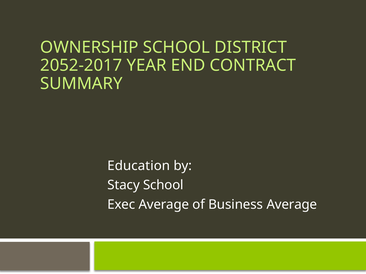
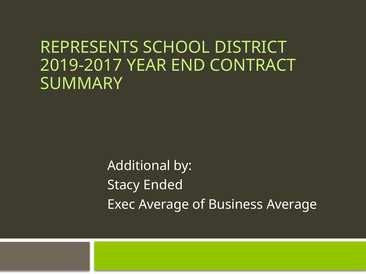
OWNERSHIP: OWNERSHIP -> REPRESENTS (89, 47)
2052-2017: 2052-2017 -> 2019-2017 (81, 66)
Education: Education -> Additional (139, 166)
Stacy School: School -> Ended (163, 185)
